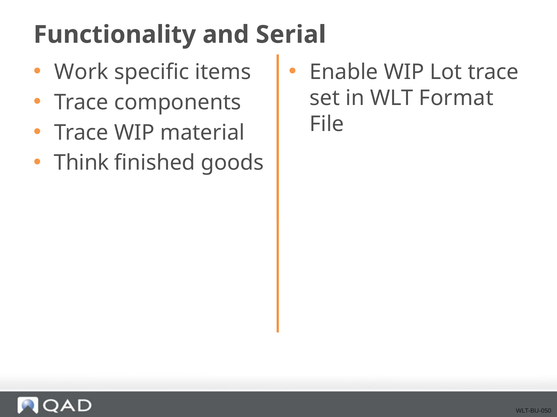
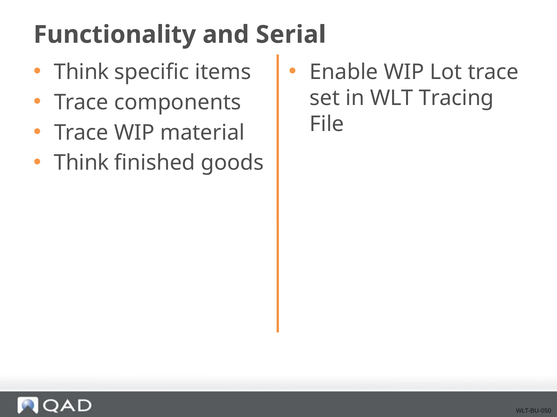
Work: Work -> Think (82, 72)
Format: Format -> Tracing (456, 98)
